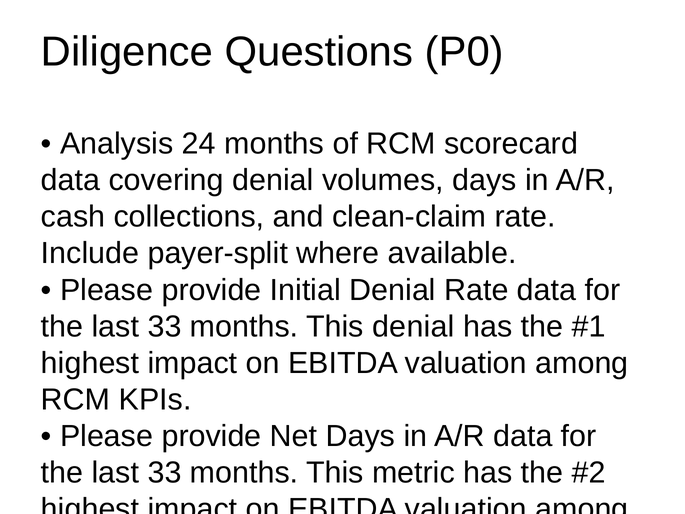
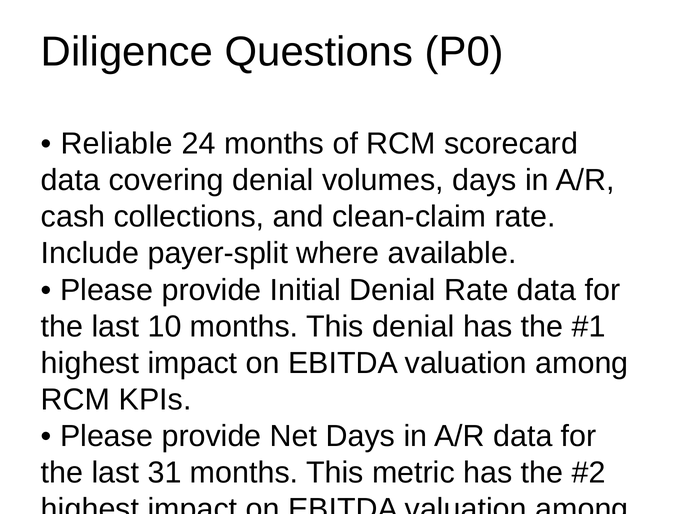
Analysis: Analysis -> Reliable (117, 144)
33: 33 -> 10 (165, 326)
33: 33 -> 31 (165, 473)
